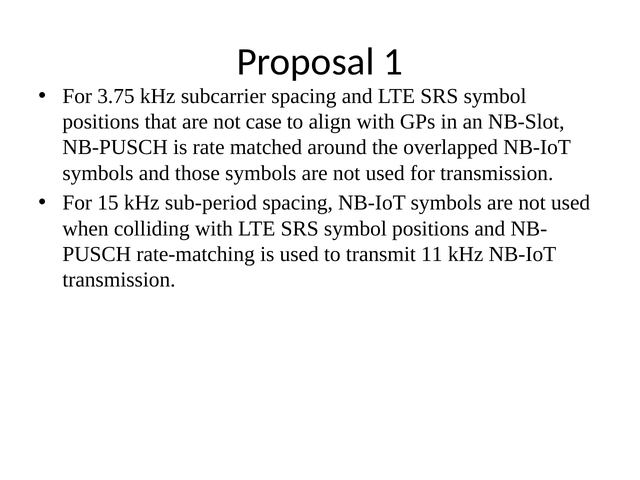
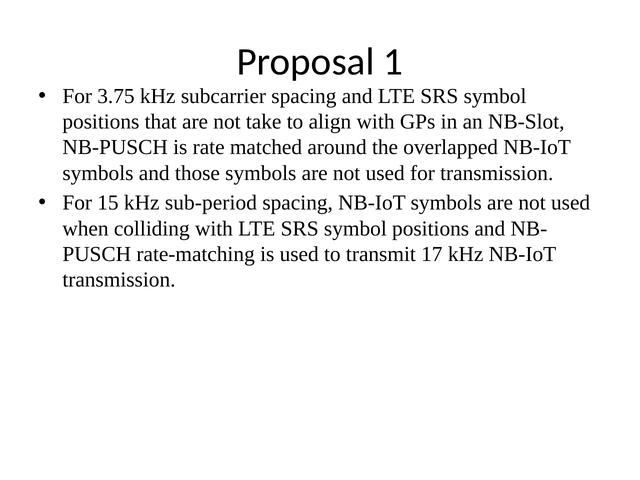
case: case -> take (264, 122)
11: 11 -> 17 (432, 254)
